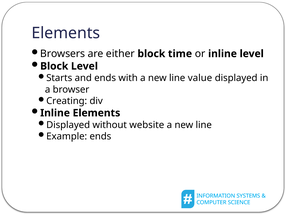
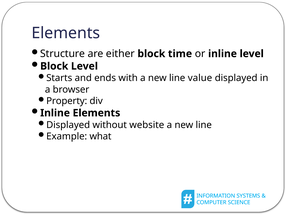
Browsers: Browsers -> Structure (63, 54)
Creating: Creating -> Property (67, 101)
Example ends: ends -> what (100, 136)
